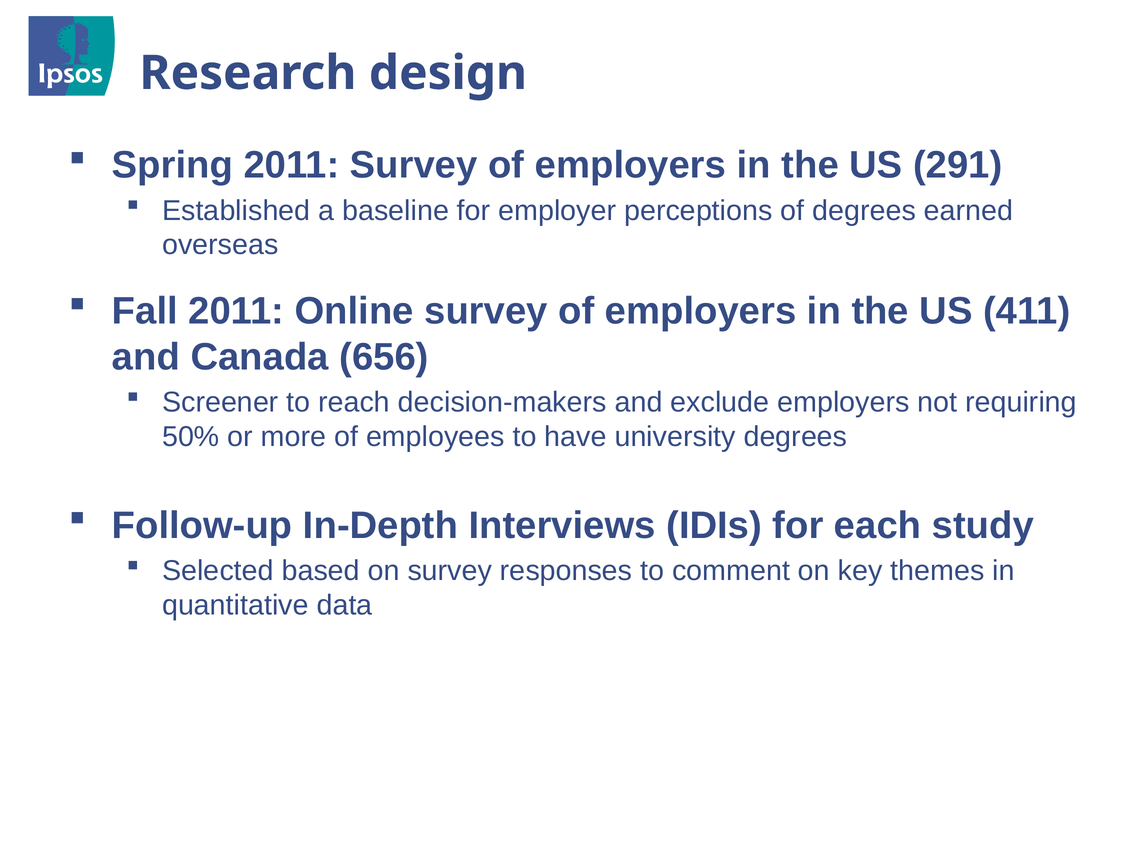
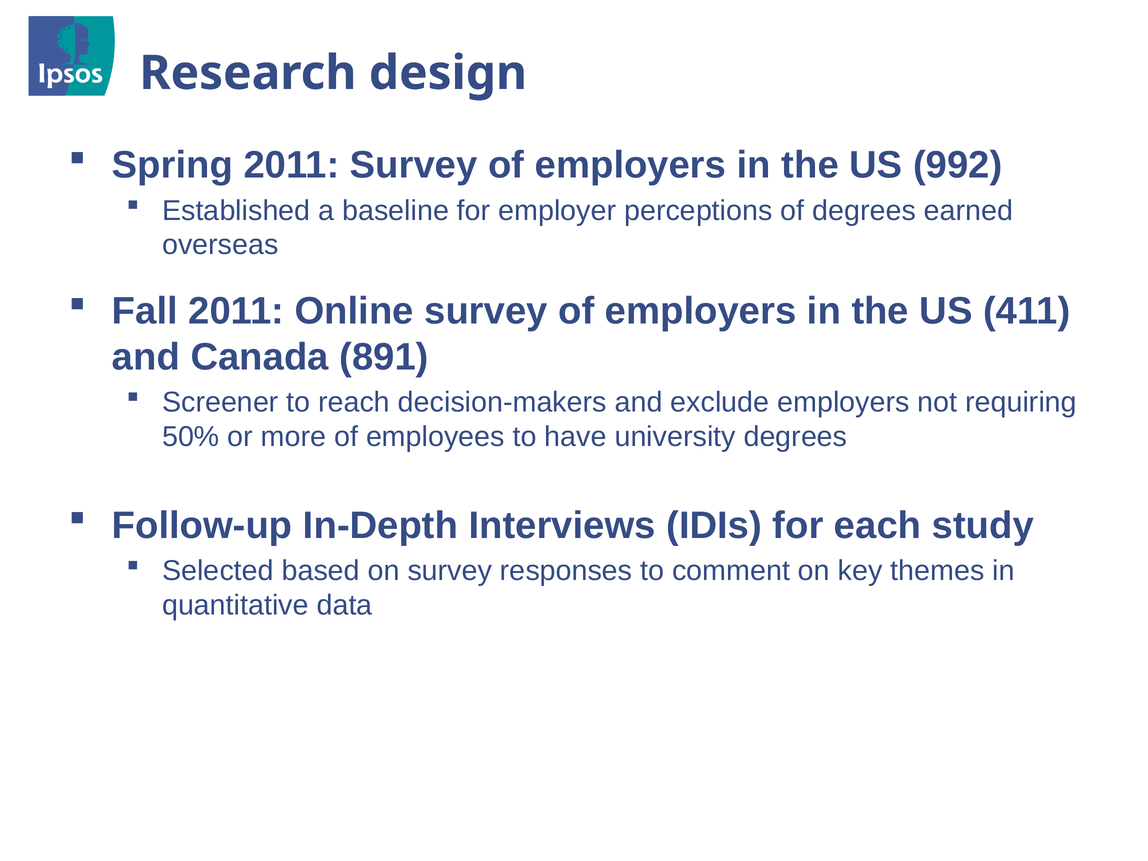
291: 291 -> 992 (958, 165)
656: 656 -> 891 (384, 357)
